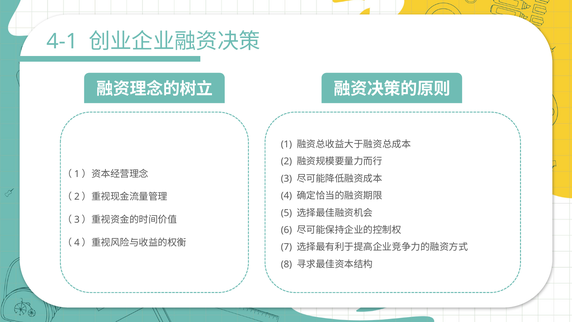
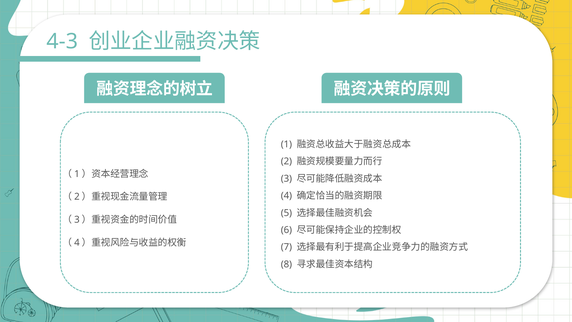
4-1: 4-1 -> 4-3 (62, 41)
